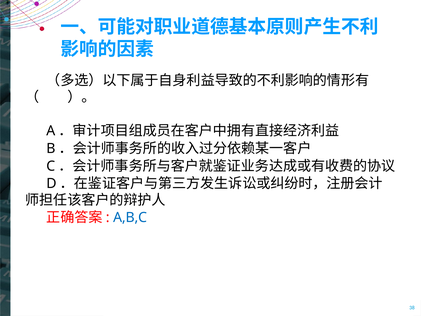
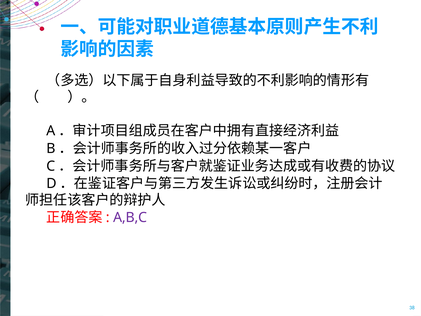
A,B,C colour: blue -> purple (130, 217)
